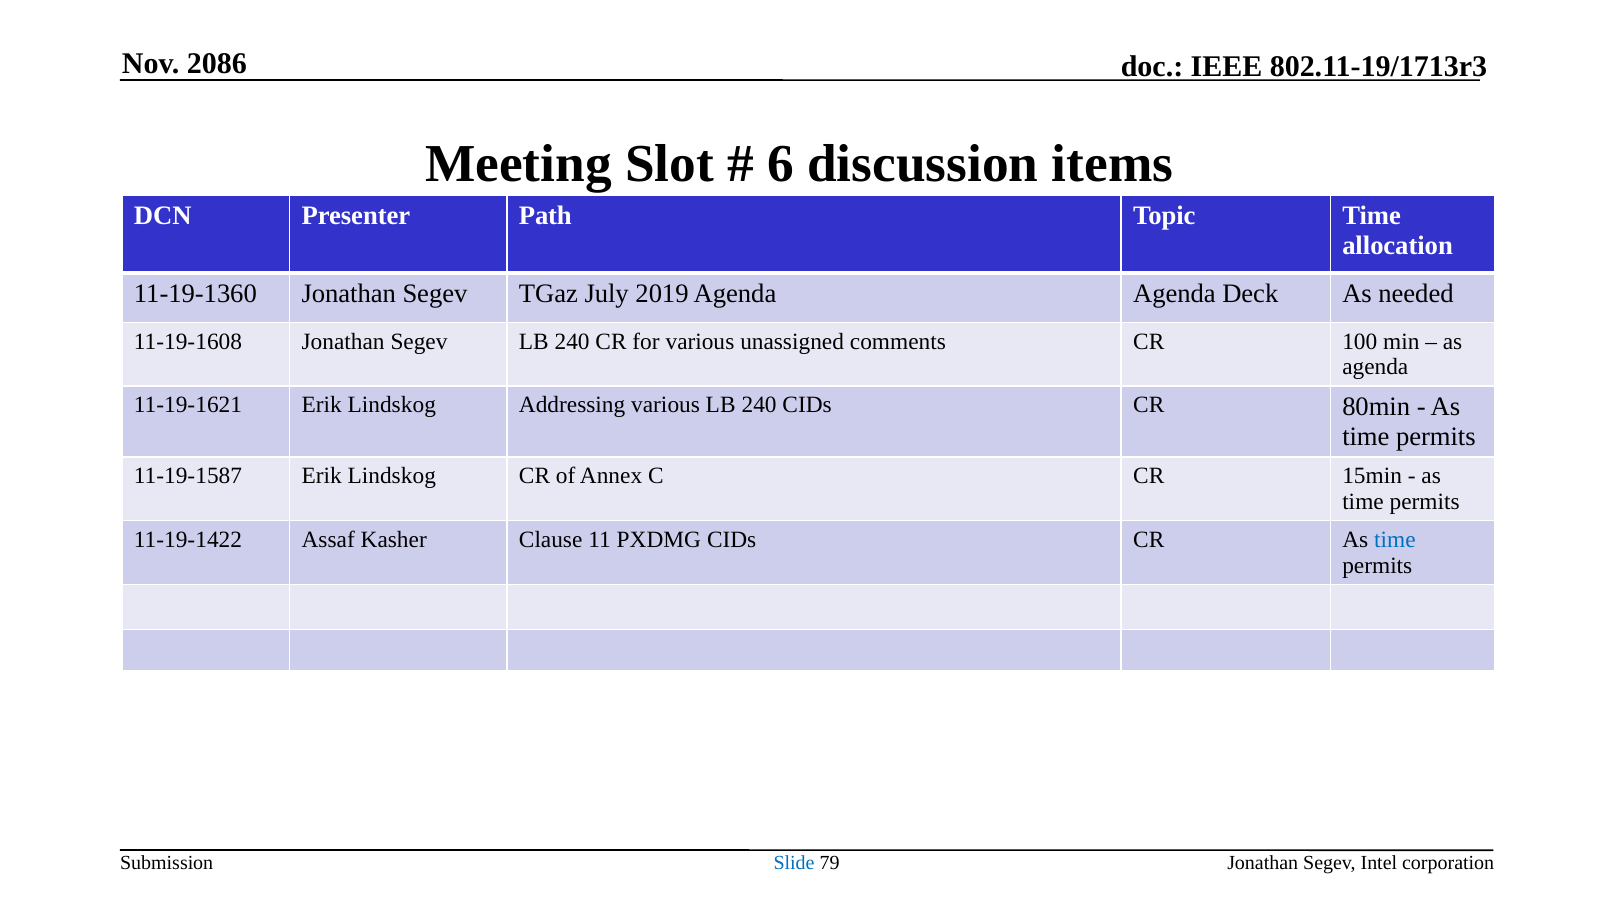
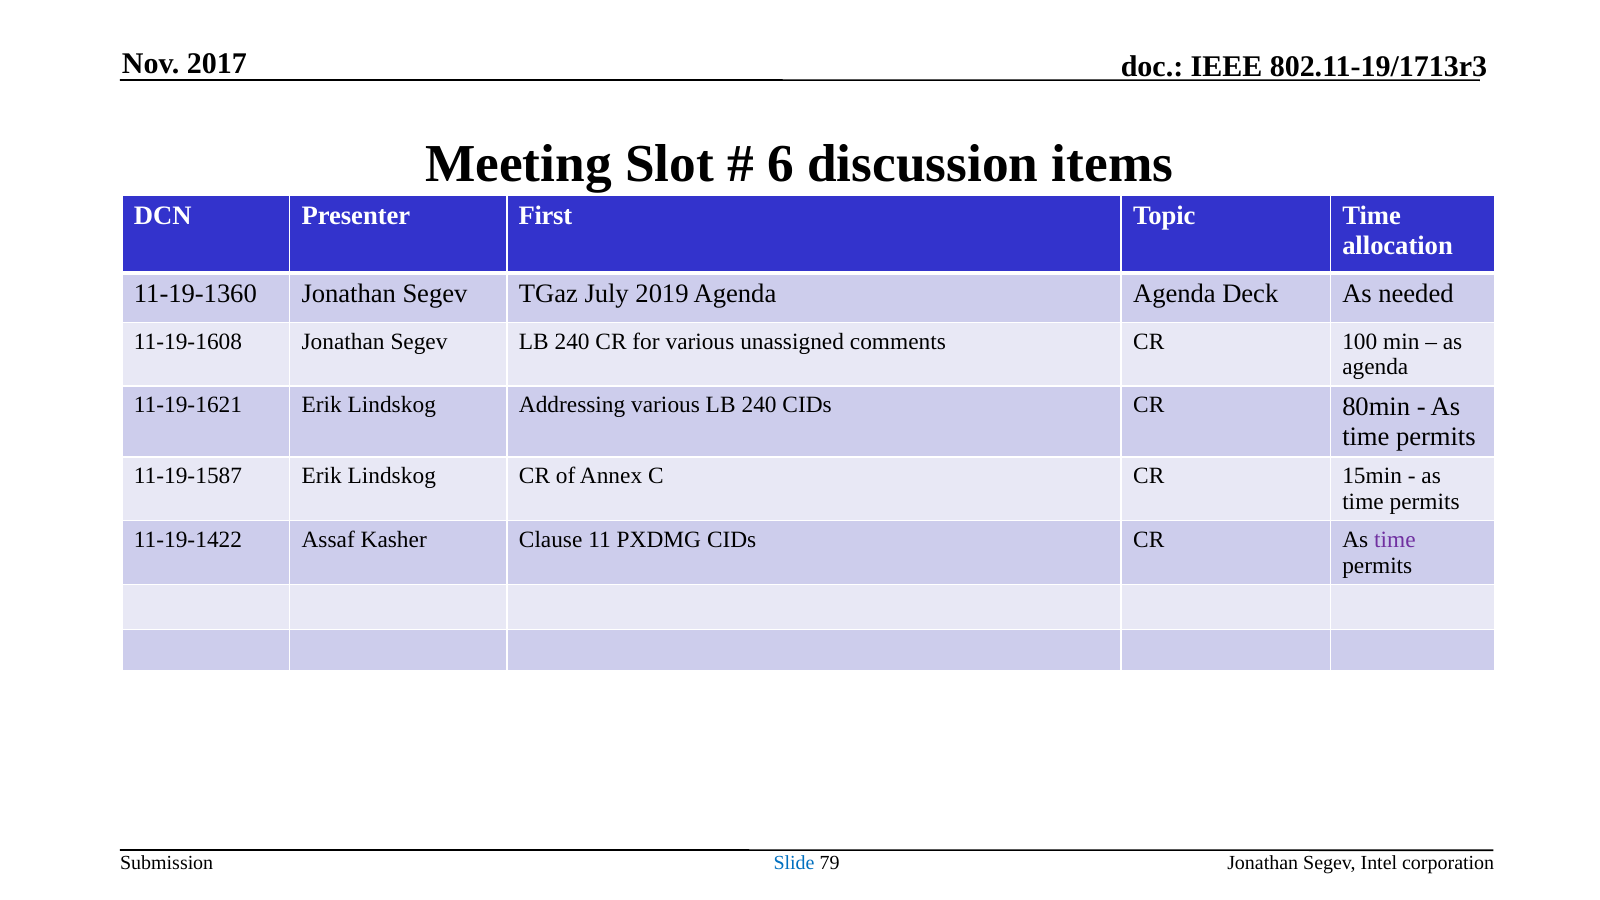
2086: 2086 -> 2017 (217, 64)
Path: Path -> First (545, 216)
time colour: blue -> purple (1395, 540)
